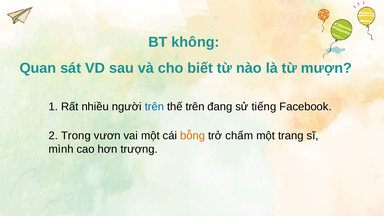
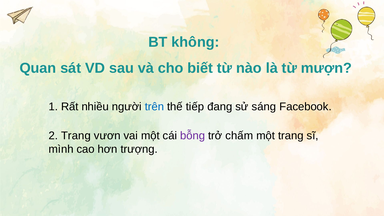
thế trên: trên -> tiếp (195, 107)
tiếng: tiếng -> sáng (264, 107)
2 Trong: Trong -> Trang (76, 136)
bỗng colour: orange -> purple (193, 136)
